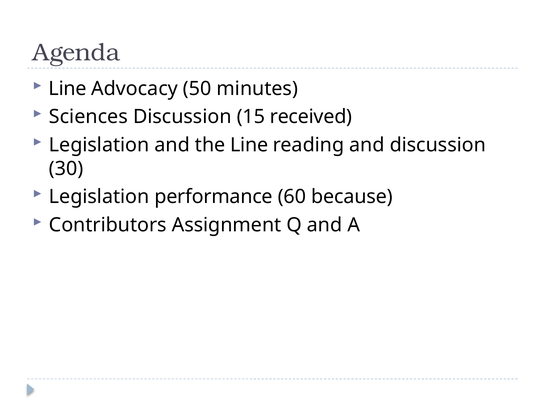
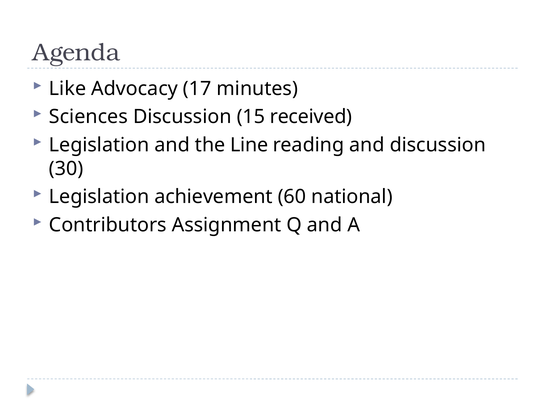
Line: Line -> Like (68, 89)
50: 50 -> 17 (197, 89)
performance: performance -> achievement (214, 197)
because: because -> national (352, 197)
